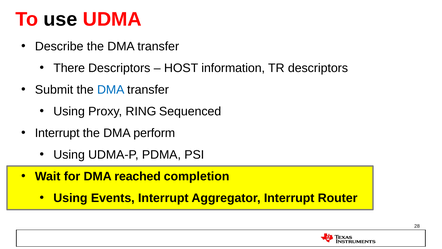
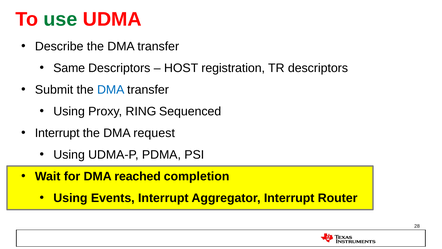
use colour: black -> green (61, 19)
There: There -> Same (69, 68)
information: information -> registration (233, 68)
perform: perform -> request (154, 133)
